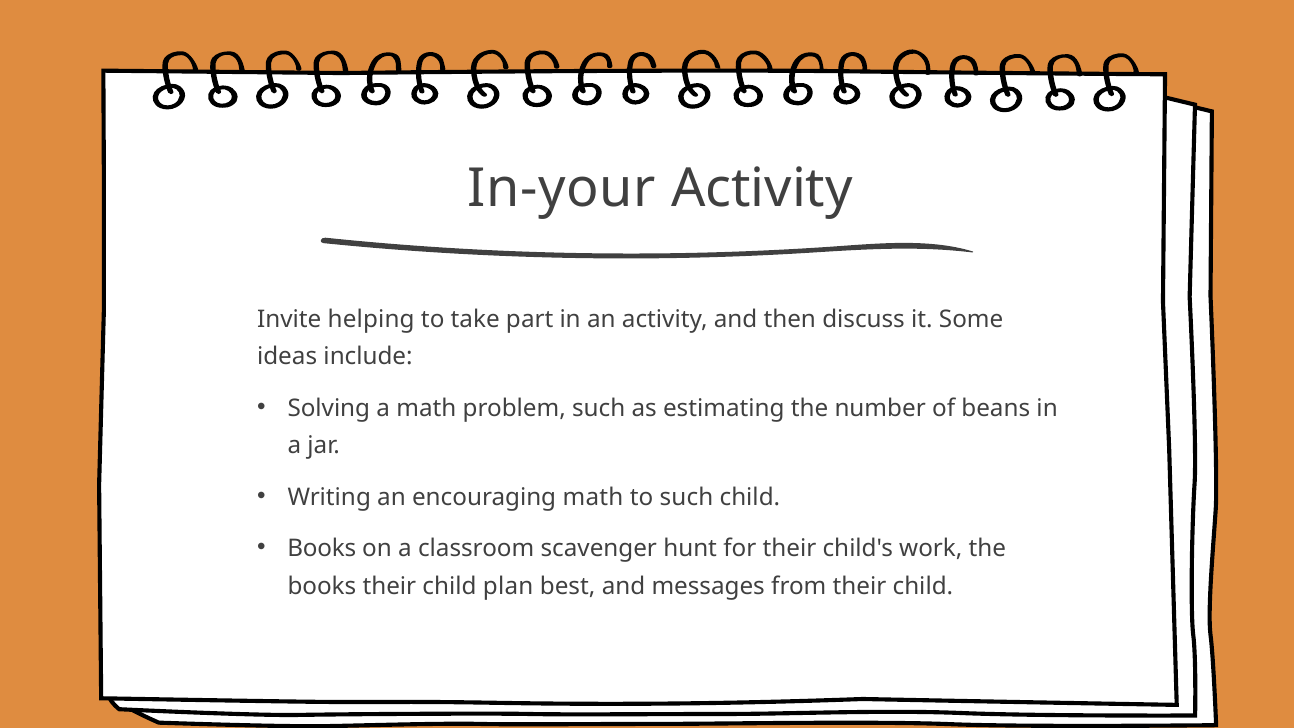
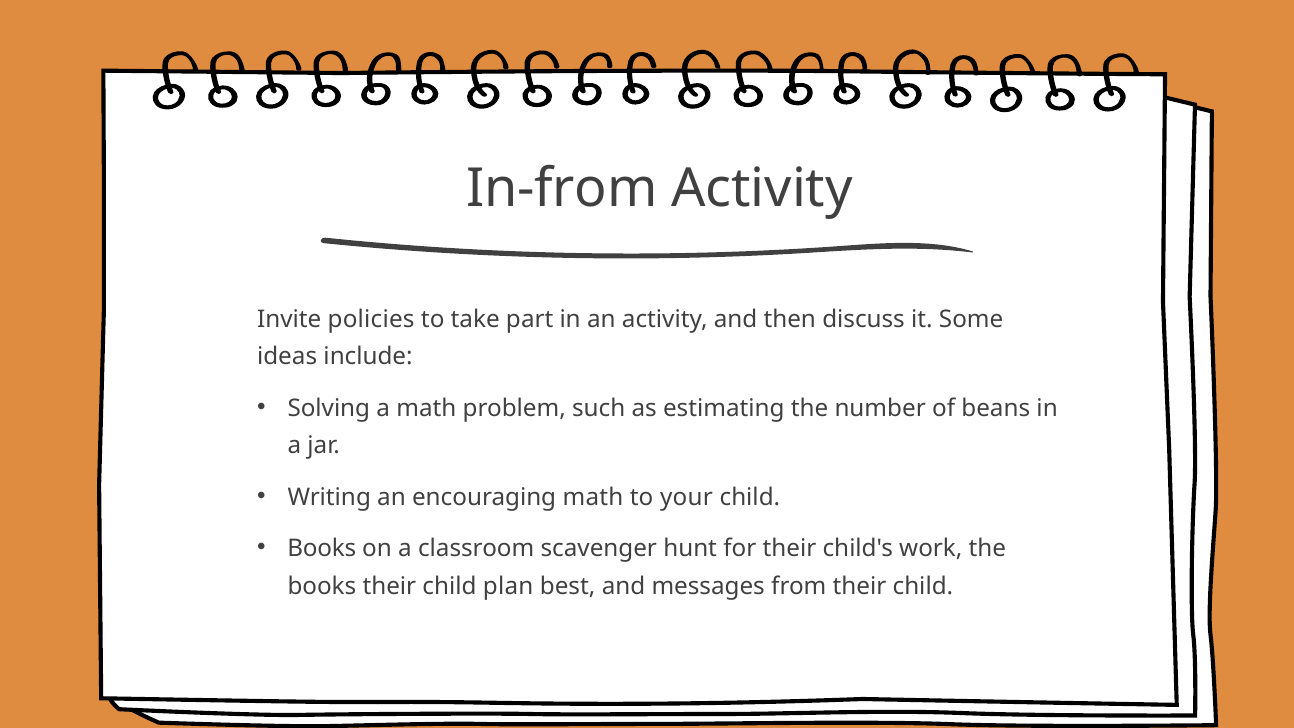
In-your: In-your -> In-from (562, 189)
helping: helping -> policies (371, 319)
to such: such -> your (686, 497)
